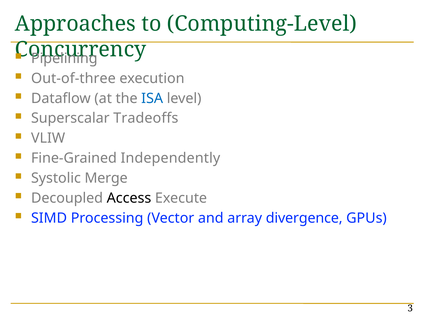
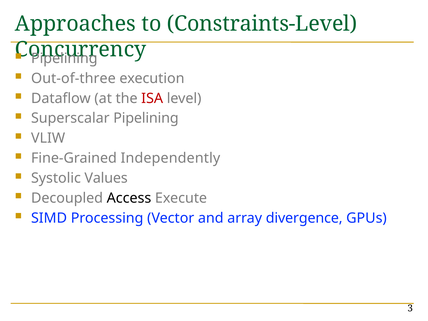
Computing-Level: Computing-Level -> Constraints-Level (262, 24)
ISA colour: blue -> red (152, 98)
Superscalar Tradeoffs: Tradeoffs -> Pipelining (146, 118)
Merge: Merge -> Values (106, 178)
